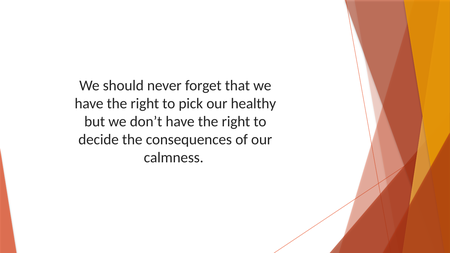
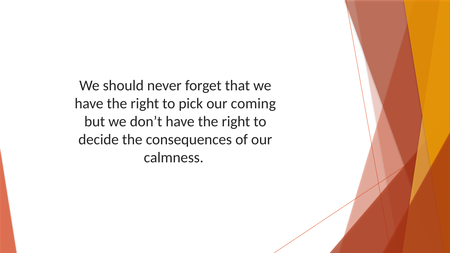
healthy: healthy -> coming (253, 104)
